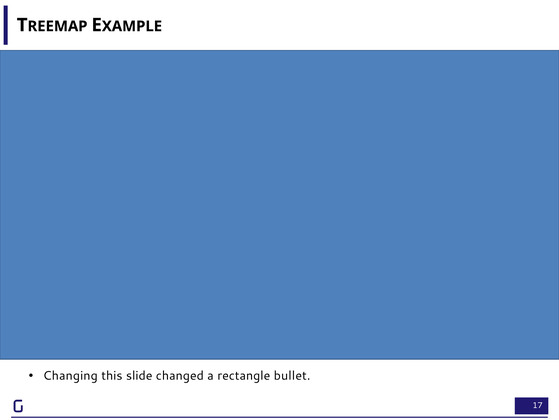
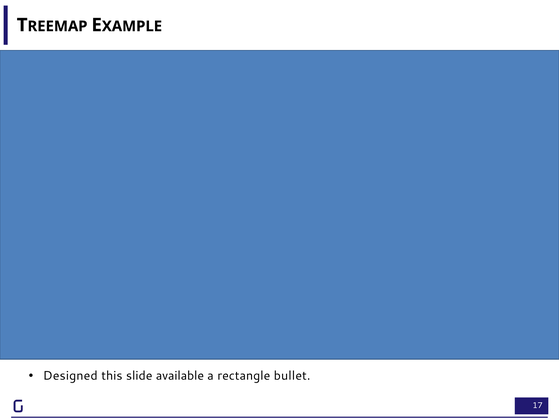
Changing: Changing -> Designed (70, 375)
changed: changed -> available (180, 375)
